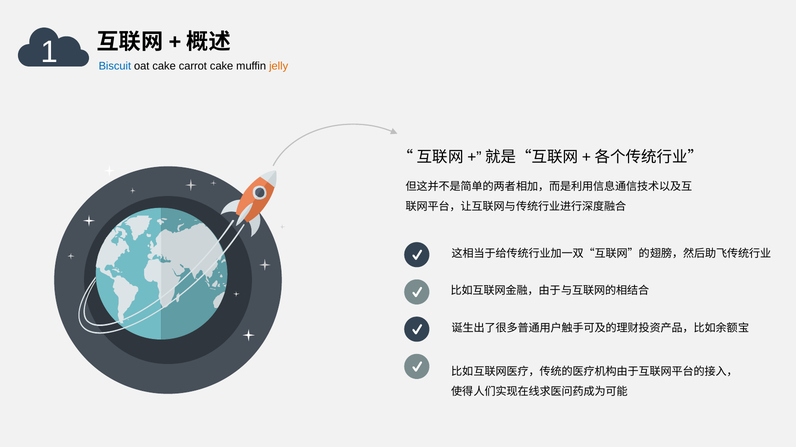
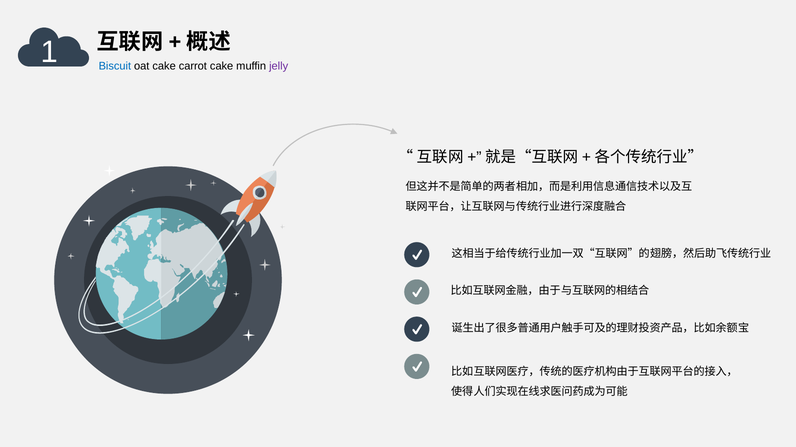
jelly colour: orange -> purple (279, 66)
